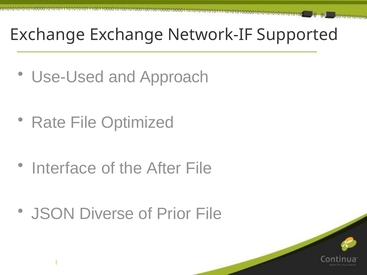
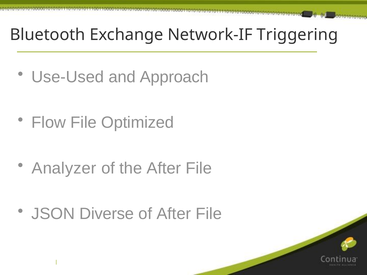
Exchange: Exchange -> Bluetooth (48, 35)
Supported: Supported -> Triggering (297, 35)
Rate: Rate -> Flow (49, 123)
Interface: Interface -> Analyzer (64, 168)
of Prior: Prior -> After (174, 214)
